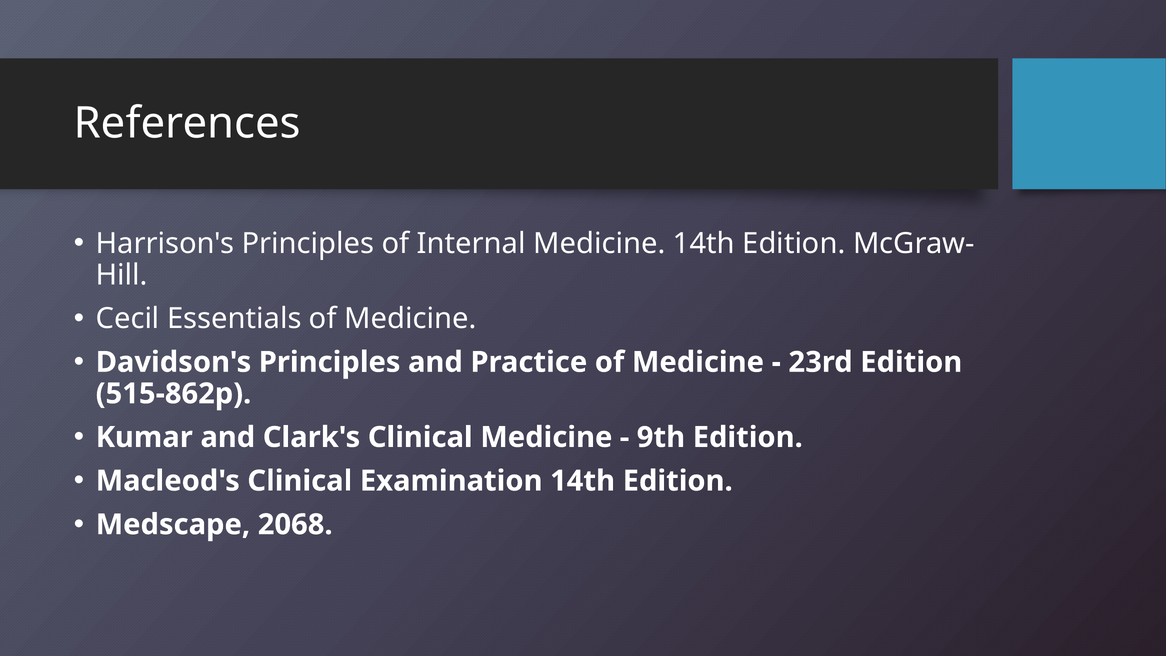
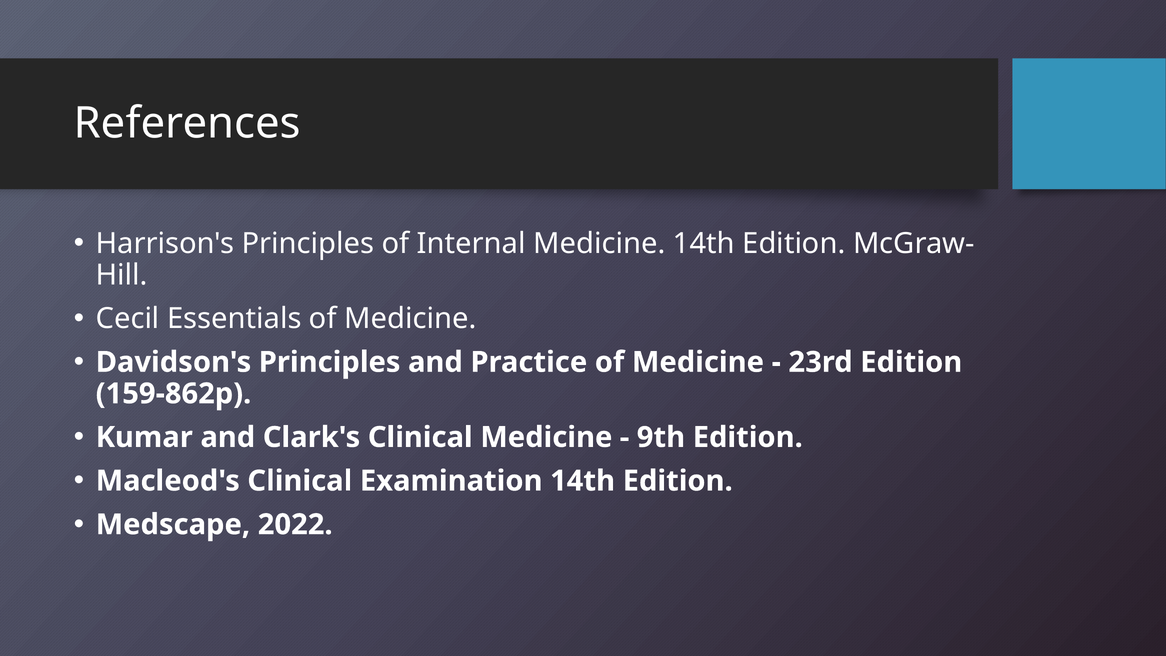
515-862p: 515-862p -> 159-862p (173, 394)
2068: 2068 -> 2022 (295, 524)
